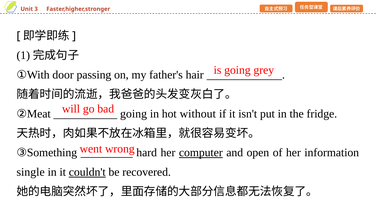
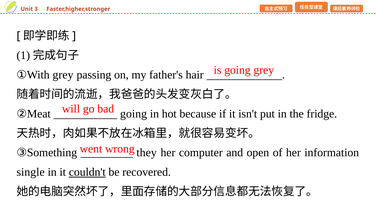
①With door: door -> grey (63, 75)
without: without -> because (198, 114)
hard: hard -> they (147, 153)
computer underline: present -> none (201, 153)
